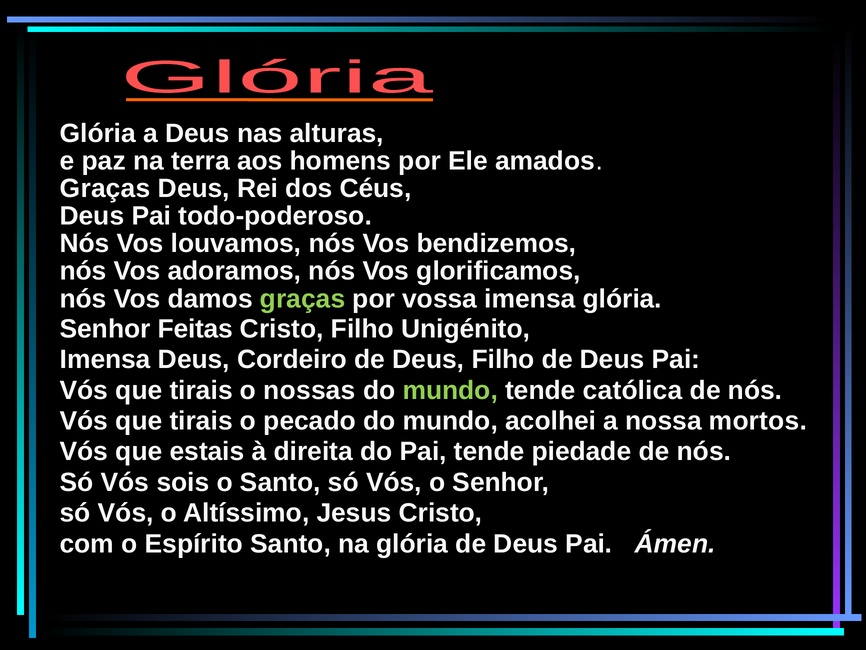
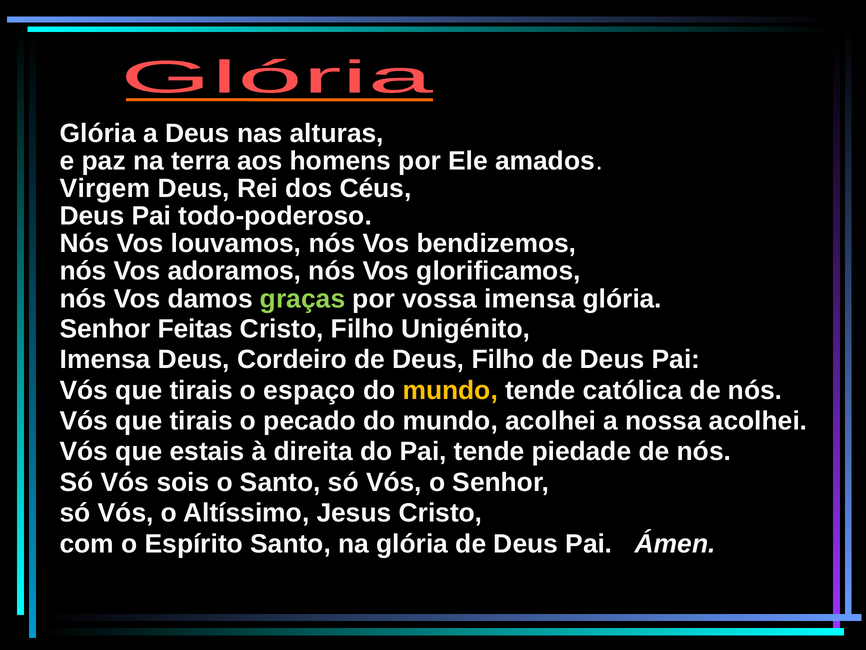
Graças: Graças -> Virgem (105, 189)
nossas: nossas -> espaço (309, 390)
mundo colour: light green -> yellow (450, 390)
nossa mortos: mortos -> acolhei (758, 421)
